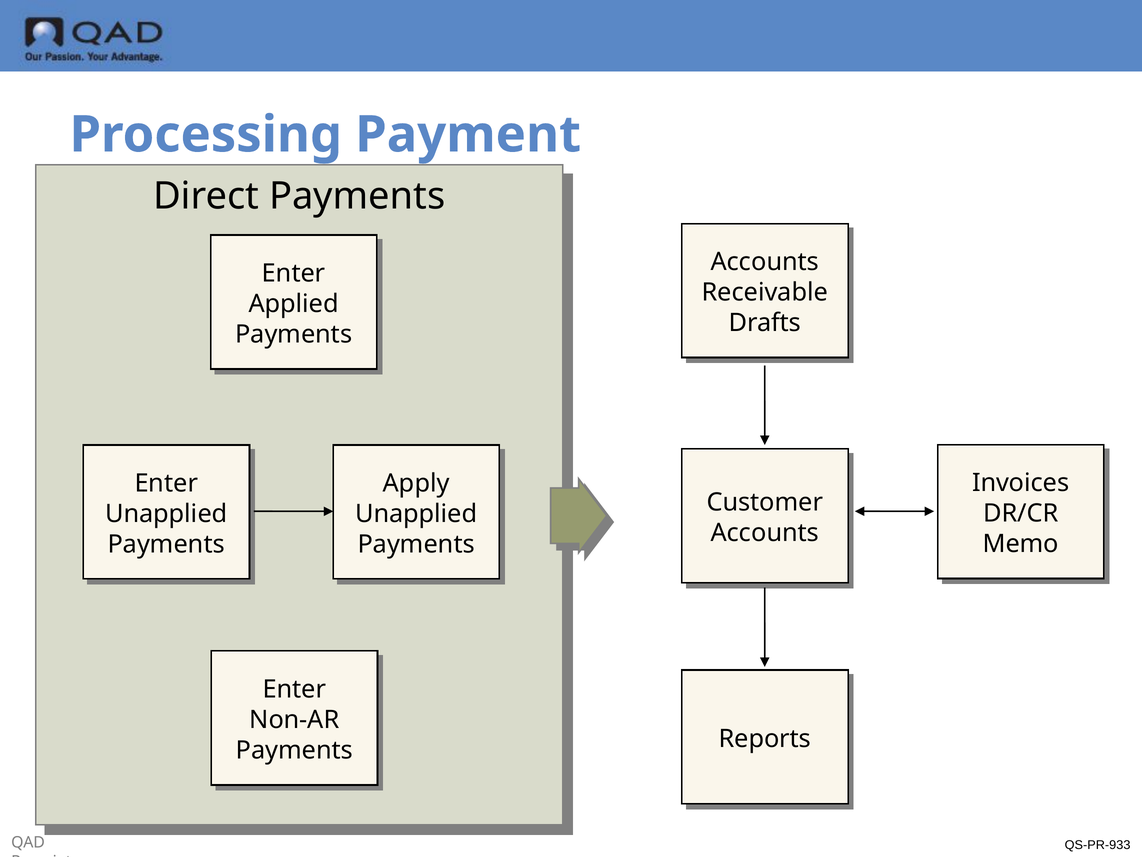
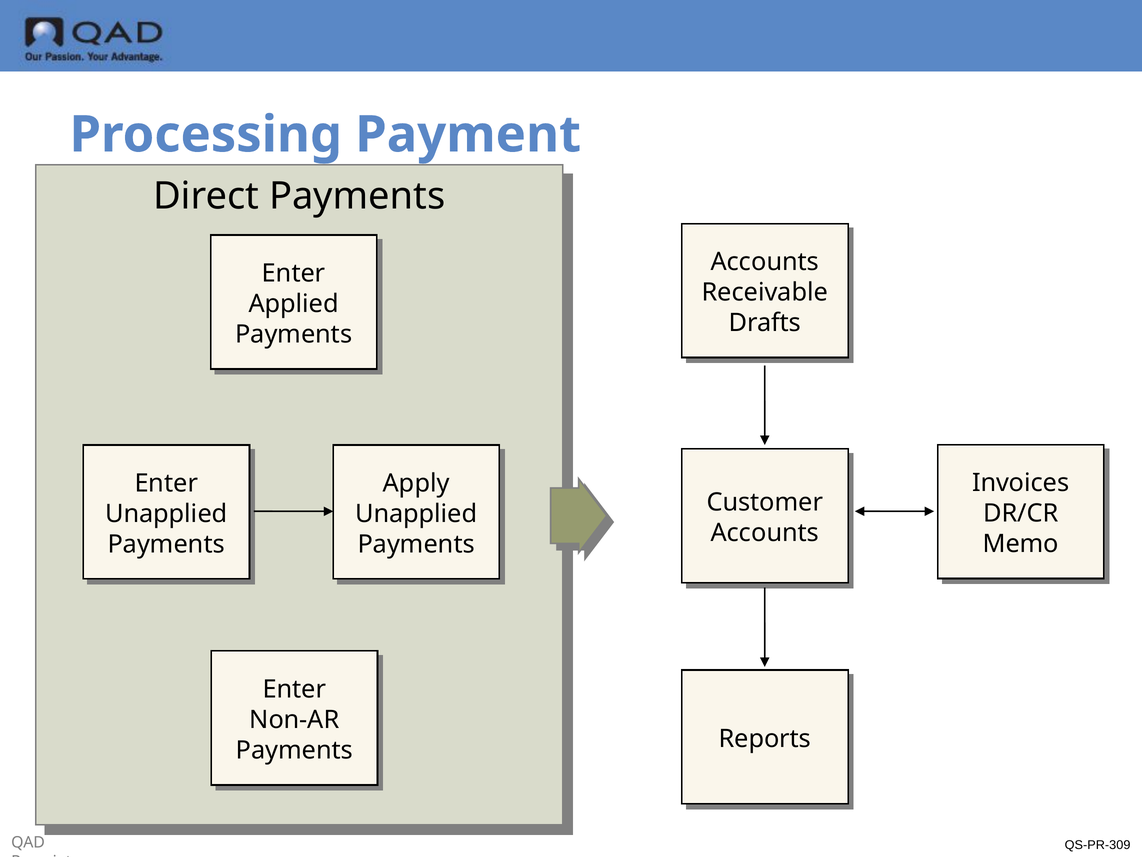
QS-PR-933: QS-PR-933 -> QS-PR-309 (1098, 845)
